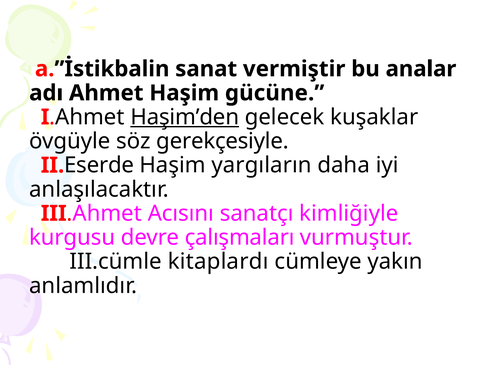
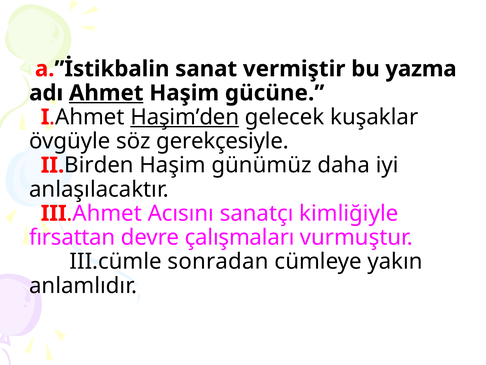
analar: analar -> yazma (421, 69)
Ahmet underline: none -> present (106, 93)
Eserde: Eserde -> Birden (99, 165)
yargıların: yargıların -> günümüz (262, 165)
kurgusu: kurgusu -> fırsattan (72, 237)
kitaplardı: kitaplardı -> sonradan (218, 261)
